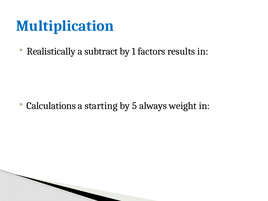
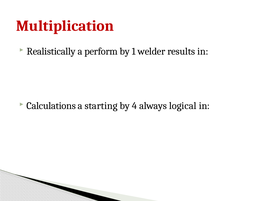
Multiplication colour: blue -> red (65, 26)
subtract: subtract -> perform (101, 51)
factors: factors -> welder (151, 51)
5: 5 -> 4 (134, 106)
weight: weight -> logical (183, 106)
